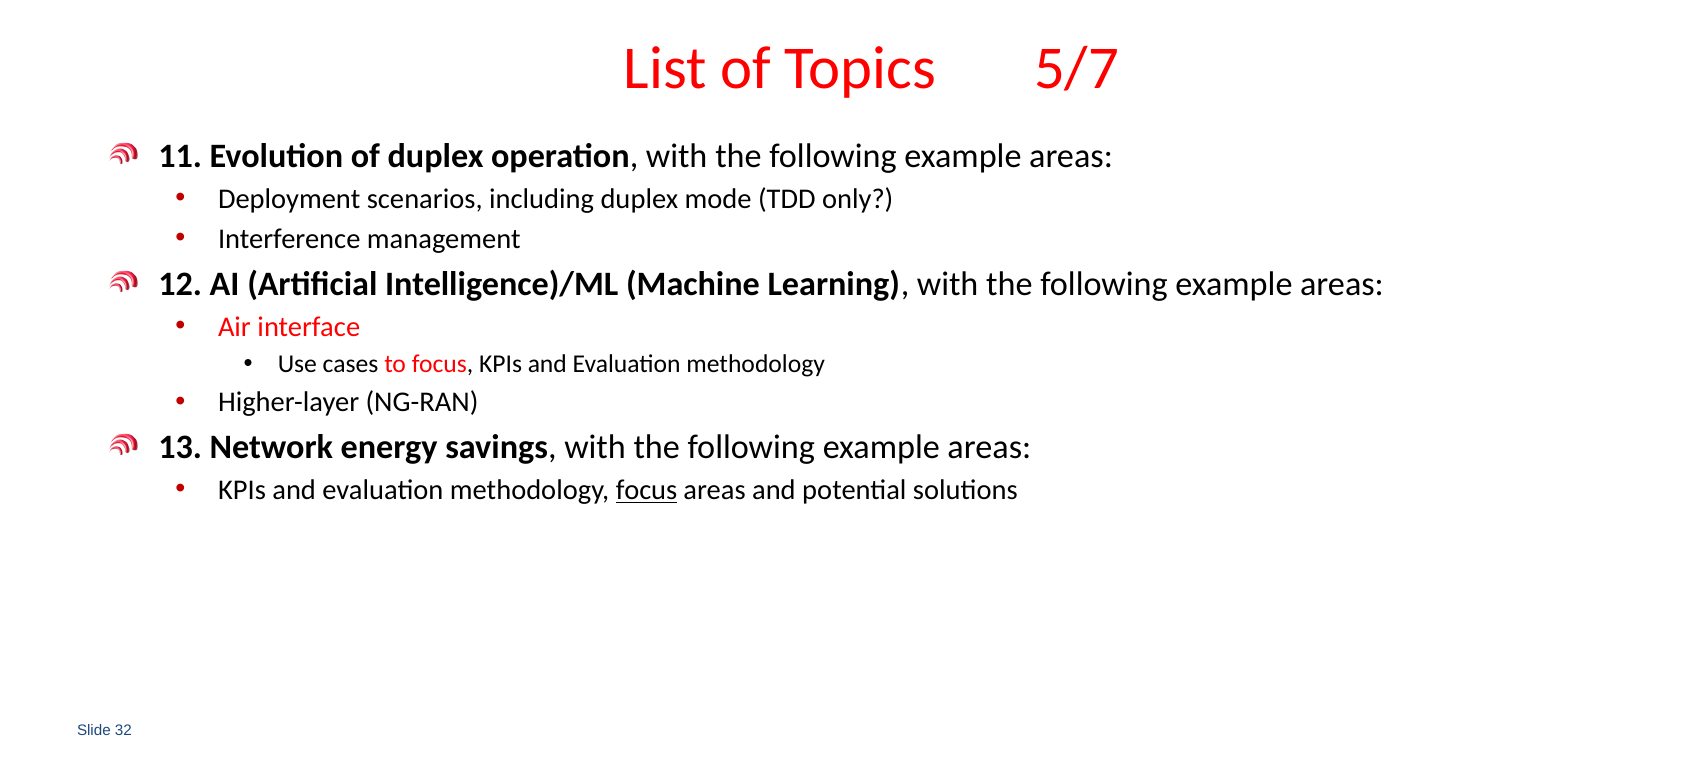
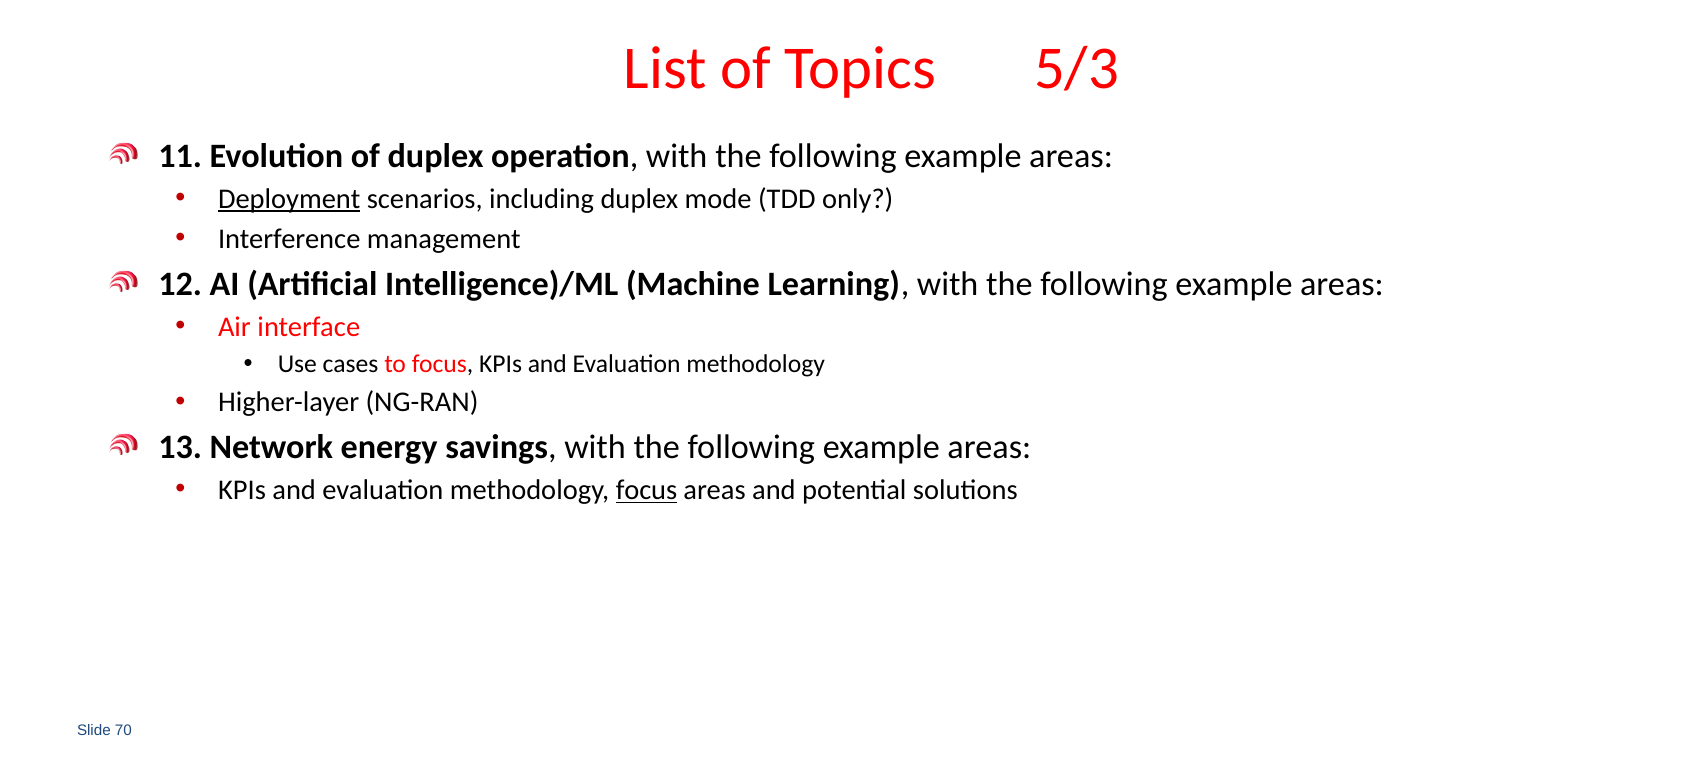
5/7: 5/7 -> 5/3 (1076, 68)
Deployment underline: none -> present (289, 199)
32: 32 -> 70 (123, 730)
